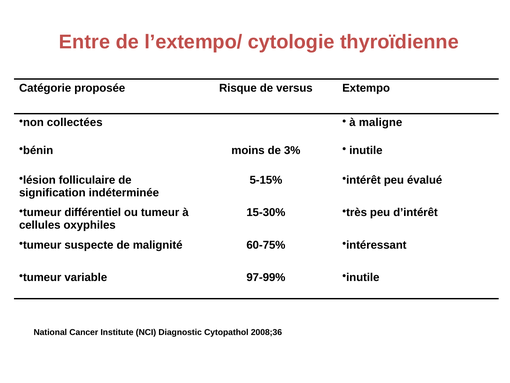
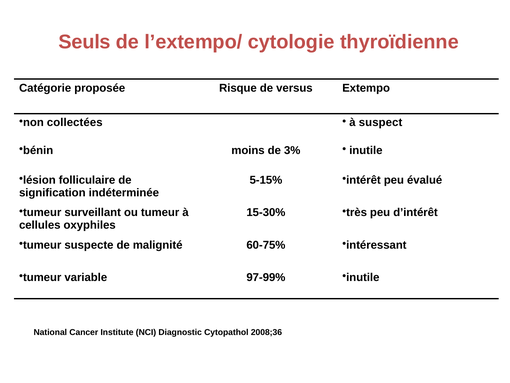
Entre: Entre -> Seuls (85, 42)
maligne: maligne -> suspect (381, 122)
différentiel: différentiel -> surveillant (93, 212)
